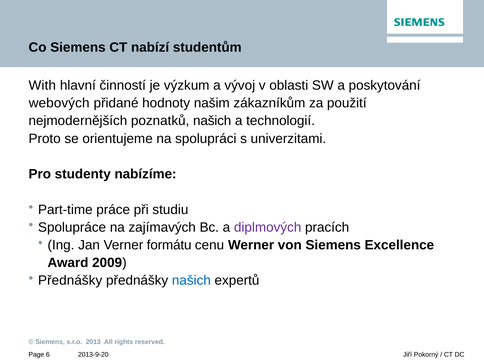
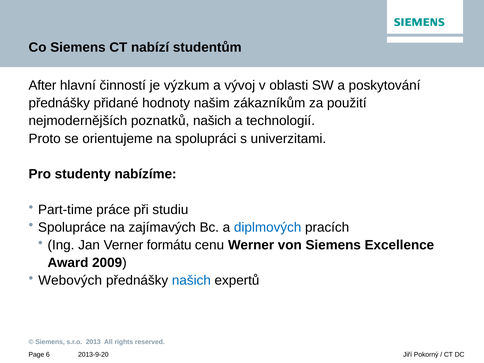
With: With -> After (42, 85)
webových: webových -> přednášky (59, 103)
diplmových colour: purple -> blue (268, 227)
Přednášky: Přednášky -> Webových (70, 281)
